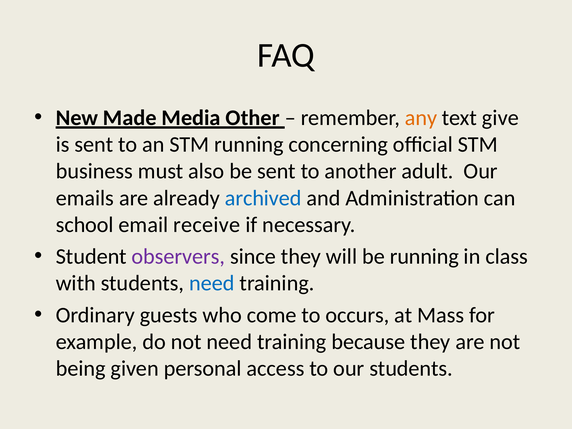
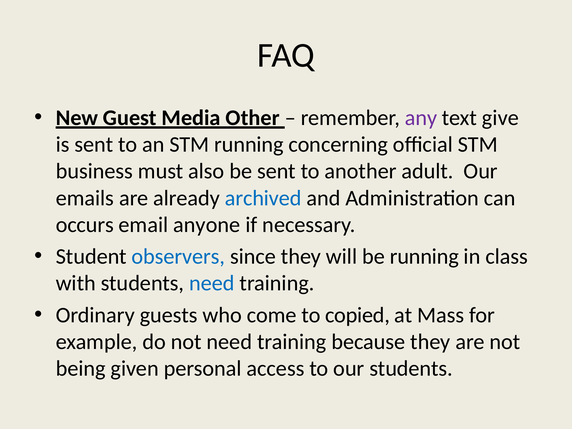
Made: Made -> Guest (130, 118)
any colour: orange -> purple (421, 118)
school: school -> occurs (85, 225)
receive: receive -> anyone (207, 225)
observers colour: purple -> blue (178, 256)
occurs: occurs -> copied (358, 315)
